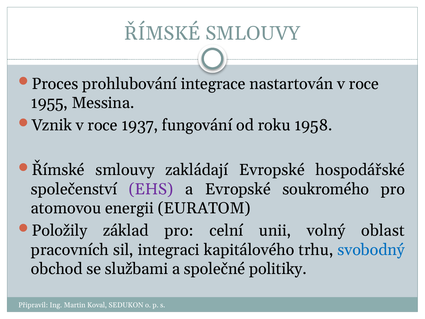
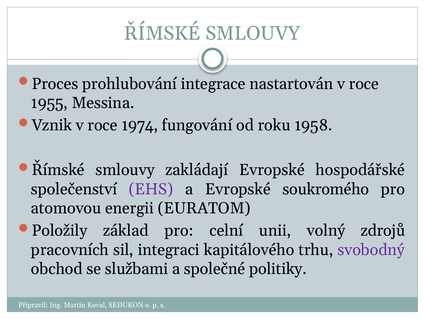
1937: 1937 -> 1974 (140, 125)
oblast: oblast -> zdrojů (383, 231)
svobodný colour: blue -> purple (371, 250)
